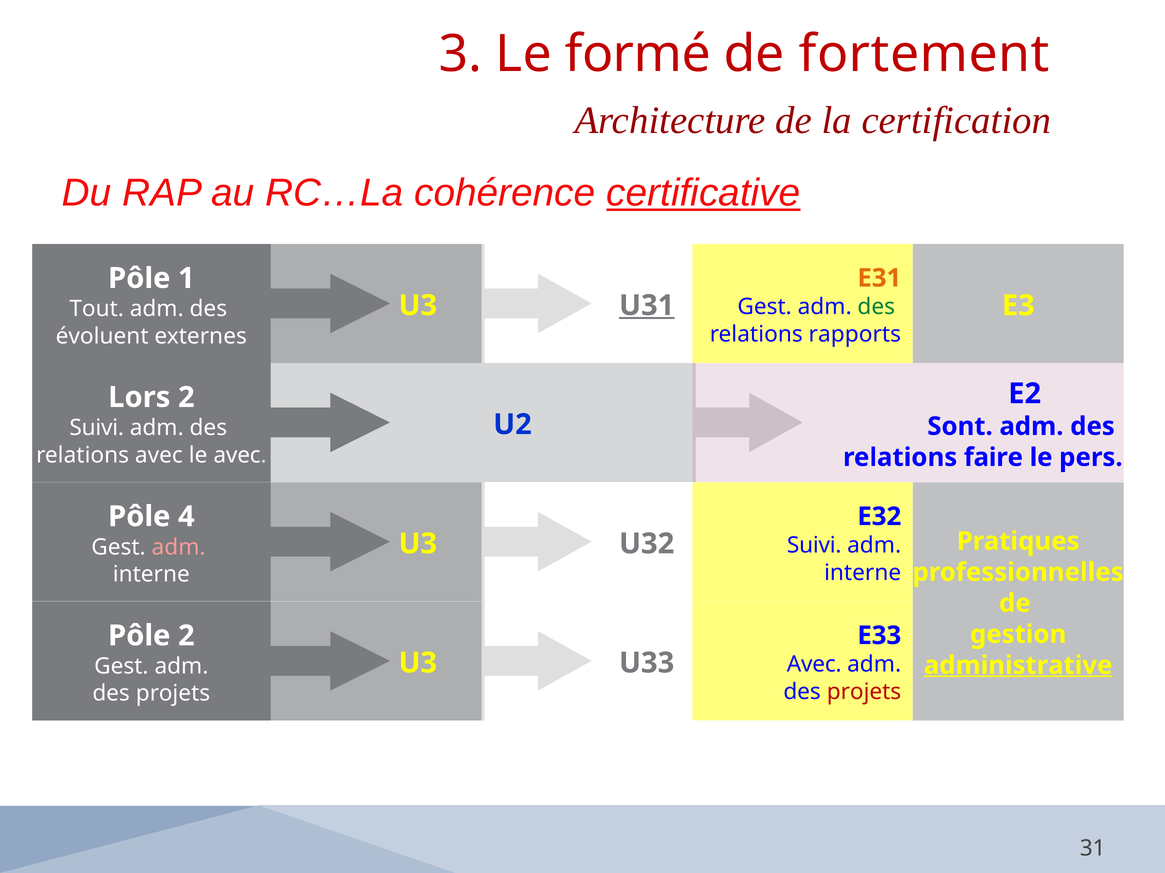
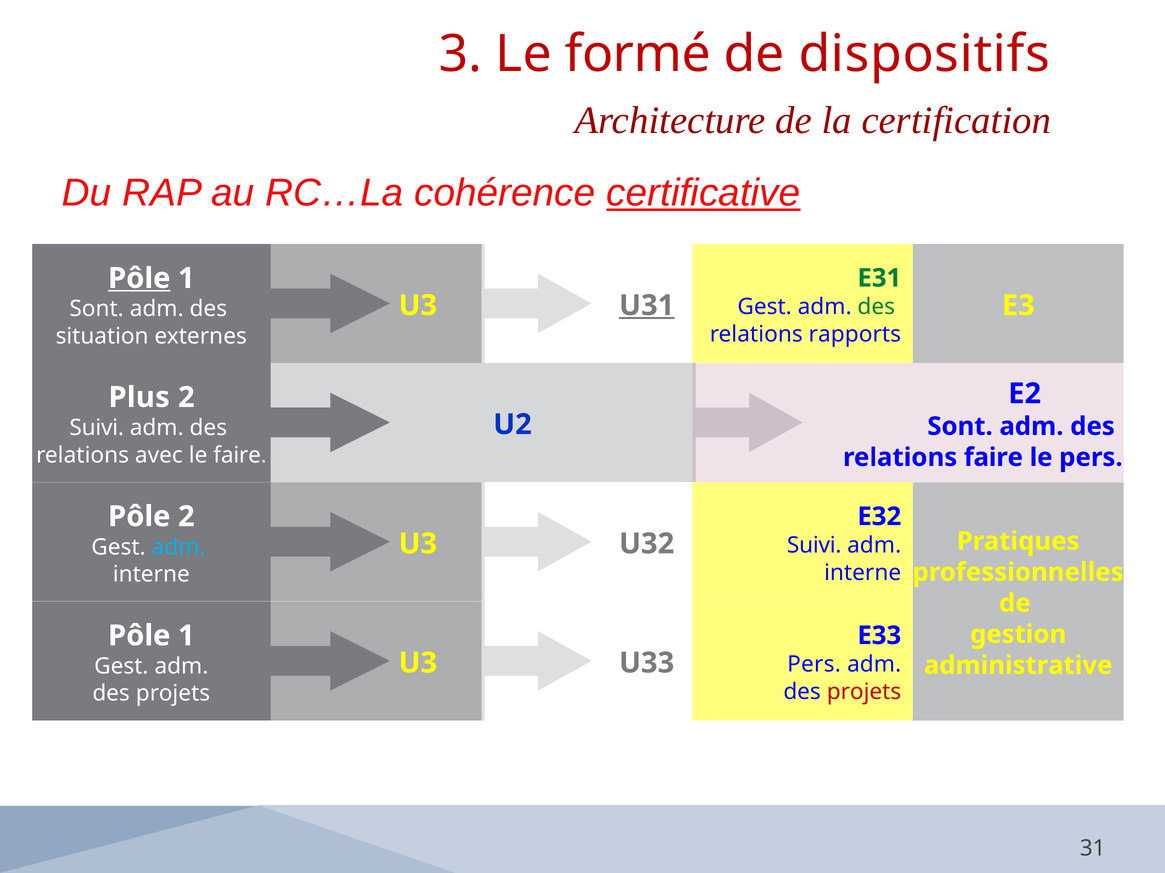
fortement: fortement -> dispositifs (924, 54)
Pôle underline: none -> present (139, 279)
E31 colour: orange -> green (879, 278)
Tout: Tout -> Sont (97, 309)
évoluent: évoluent -> situation (102, 336)
Lors: Lors -> Plus (139, 398)
le avec: avec -> faire (240, 455)
Pôle 4: 4 -> 2 (186, 517)
adm colour: pink -> light blue (179, 548)
2: 2 -> 1 (186, 636)
Avec: Avec -> Pers (814, 665)
administrative underline: present -> none (1018, 666)
